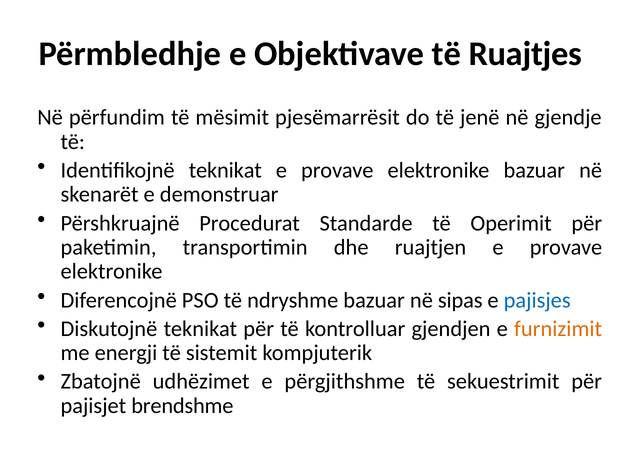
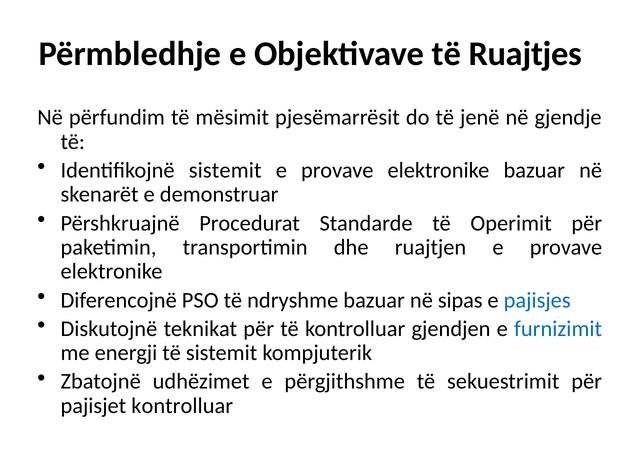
Identifikojnë teknikat: teknikat -> sistemit (225, 170)
furnizimit colour: orange -> blue (558, 329)
pajisjet brendshme: brendshme -> kontrolluar (182, 405)
